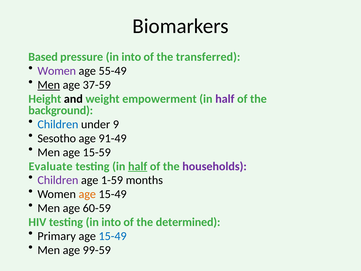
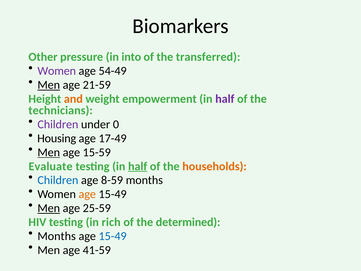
Based: Based -> Other (43, 57)
55-49: 55-49 -> 54-49 (113, 71)
37-59: 37-59 -> 21-59 (97, 85)
and colour: black -> orange (73, 99)
background: background -> technicians (61, 110)
Children colour: blue -> purple (58, 124)
9: 9 -> 0 (116, 124)
Sesotho: Sesotho -> Housing (57, 138)
91-49: 91-49 -> 17-49 (113, 138)
Men underline: none -> present (49, 152)
households colour: purple -> orange (215, 166)
Children colour: purple -> blue (58, 180)
1-59: 1-59 -> 8-59 (112, 180)
Men underline: none -> present (49, 208)
60-59: 60-59 -> 25-59 (97, 208)
testing in into: into -> rich (111, 222)
Primary: Primary -> Months (57, 236)
99-59: 99-59 -> 41-59 (97, 250)
